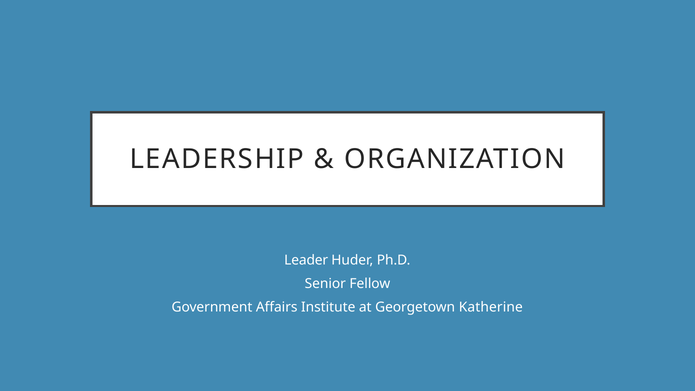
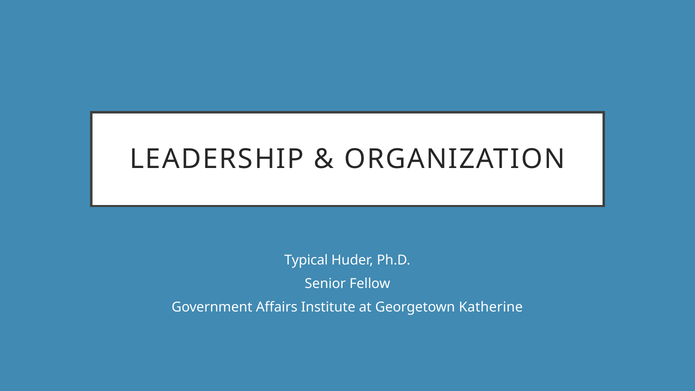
Leader: Leader -> Typical (306, 260)
